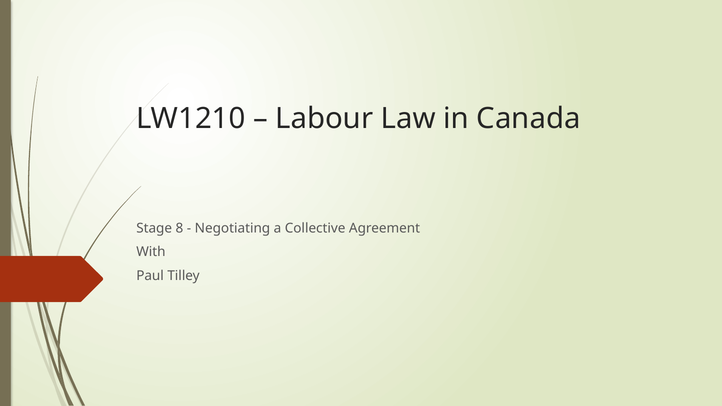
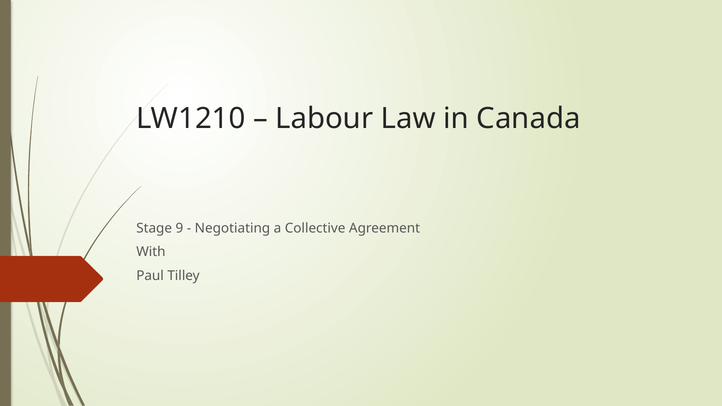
8: 8 -> 9 (179, 228)
